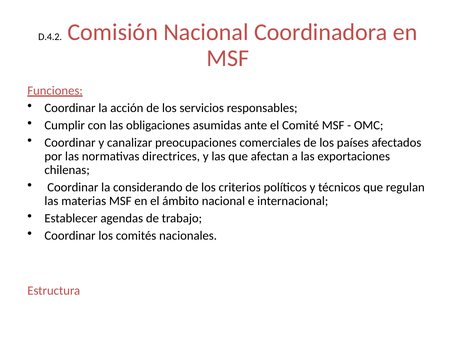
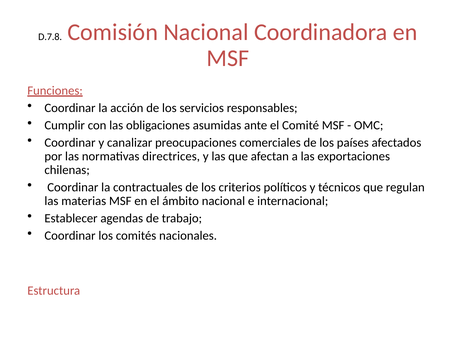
D.4.2: D.4.2 -> D.7.8 (50, 37)
considerando: considerando -> contractuales (148, 187)
